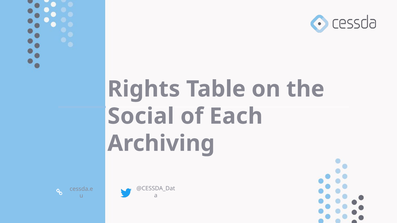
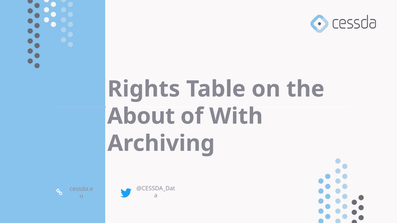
Social: Social -> About (141, 116)
Each: Each -> With (236, 116)
